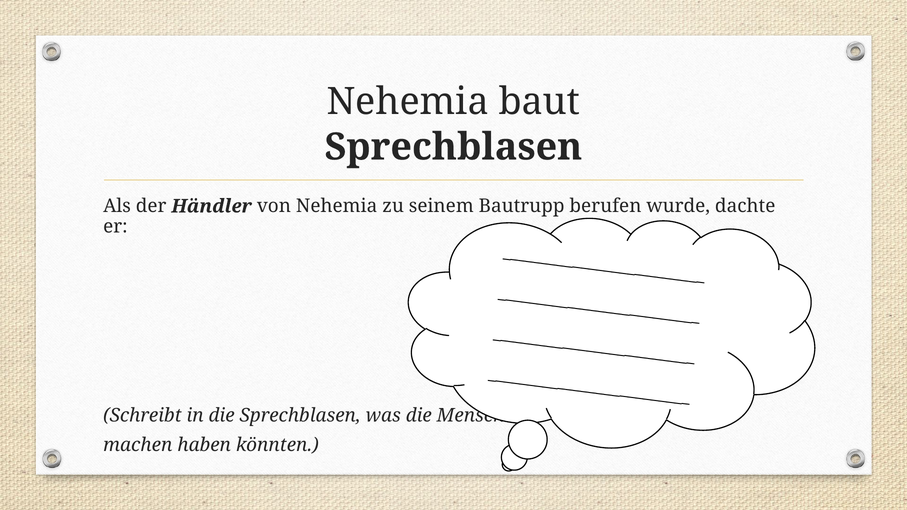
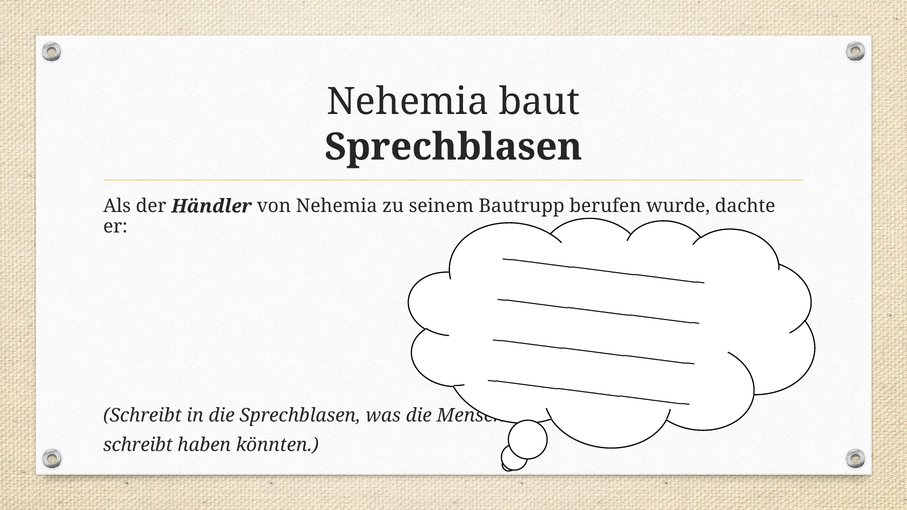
machen: machen -> schreibt (138, 445)
